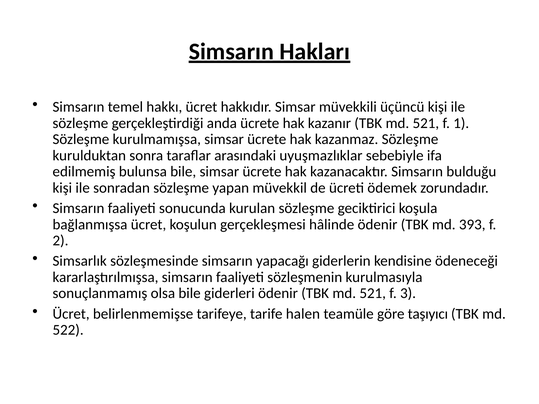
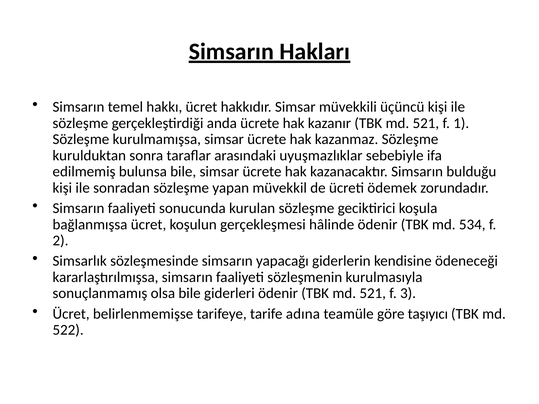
393: 393 -> 534 (472, 225)
halen: halen -> adına (303, 314)
